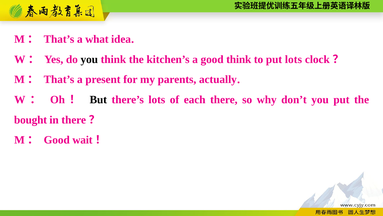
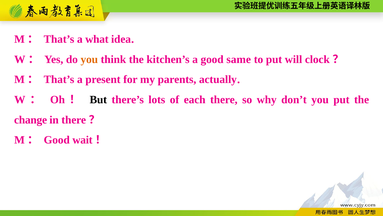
you colour: black -> orange (89, 59)
good think: think -> same (239, 59)
put lots: lots -> will (294, 59)
bought: bought -> change (31, 120)
